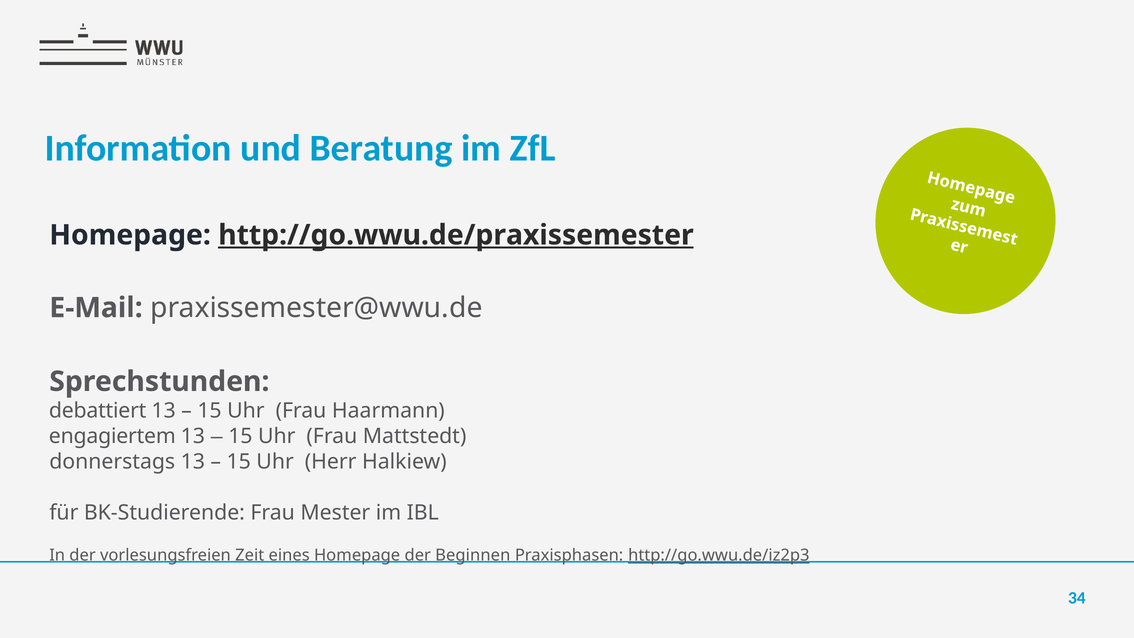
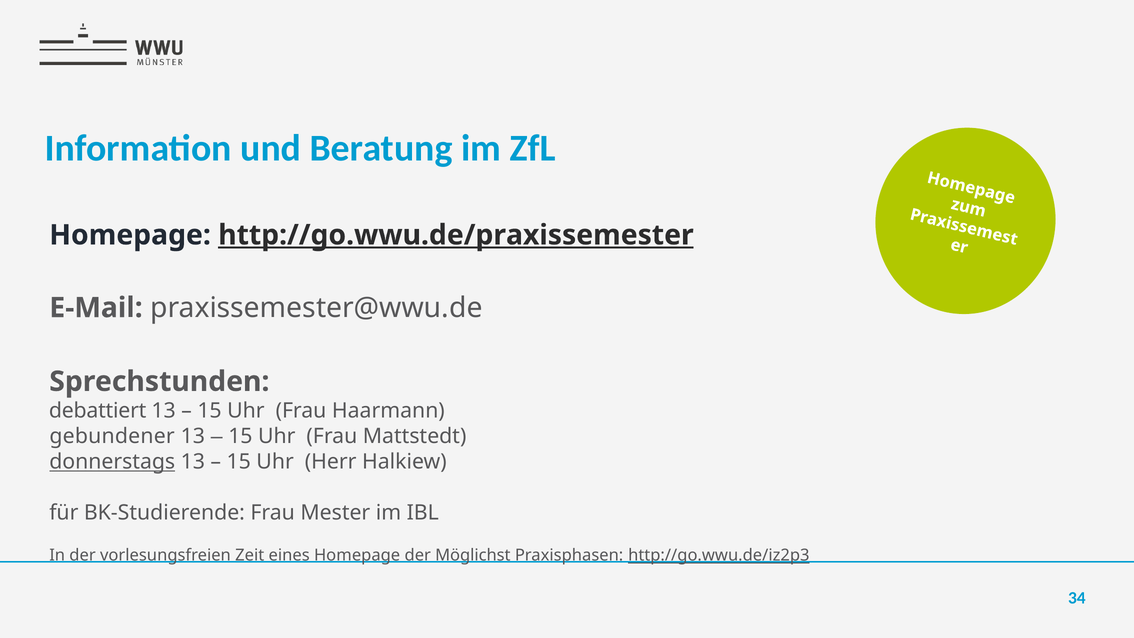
engagiertem: engagiertem -> gebundener (112, 436)
donnerstags underline: none -> present (112, 462)
Beginnen: Beginnen -> Möglichst (473, 555)
